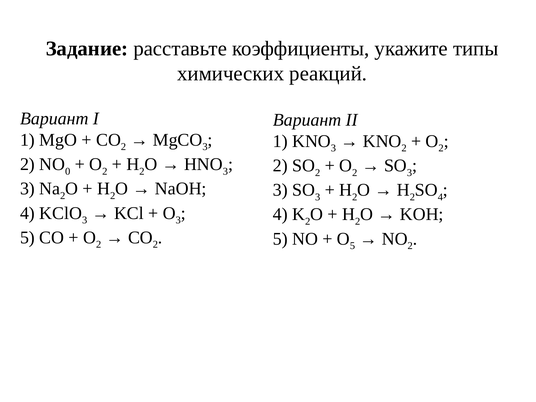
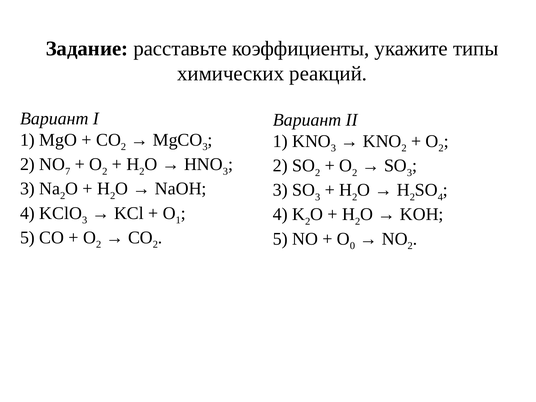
0: 0 -> 7 (68, 171)
3: 3 -> 1 (178, 220)
5: 5 -> 0 (352, 246)
